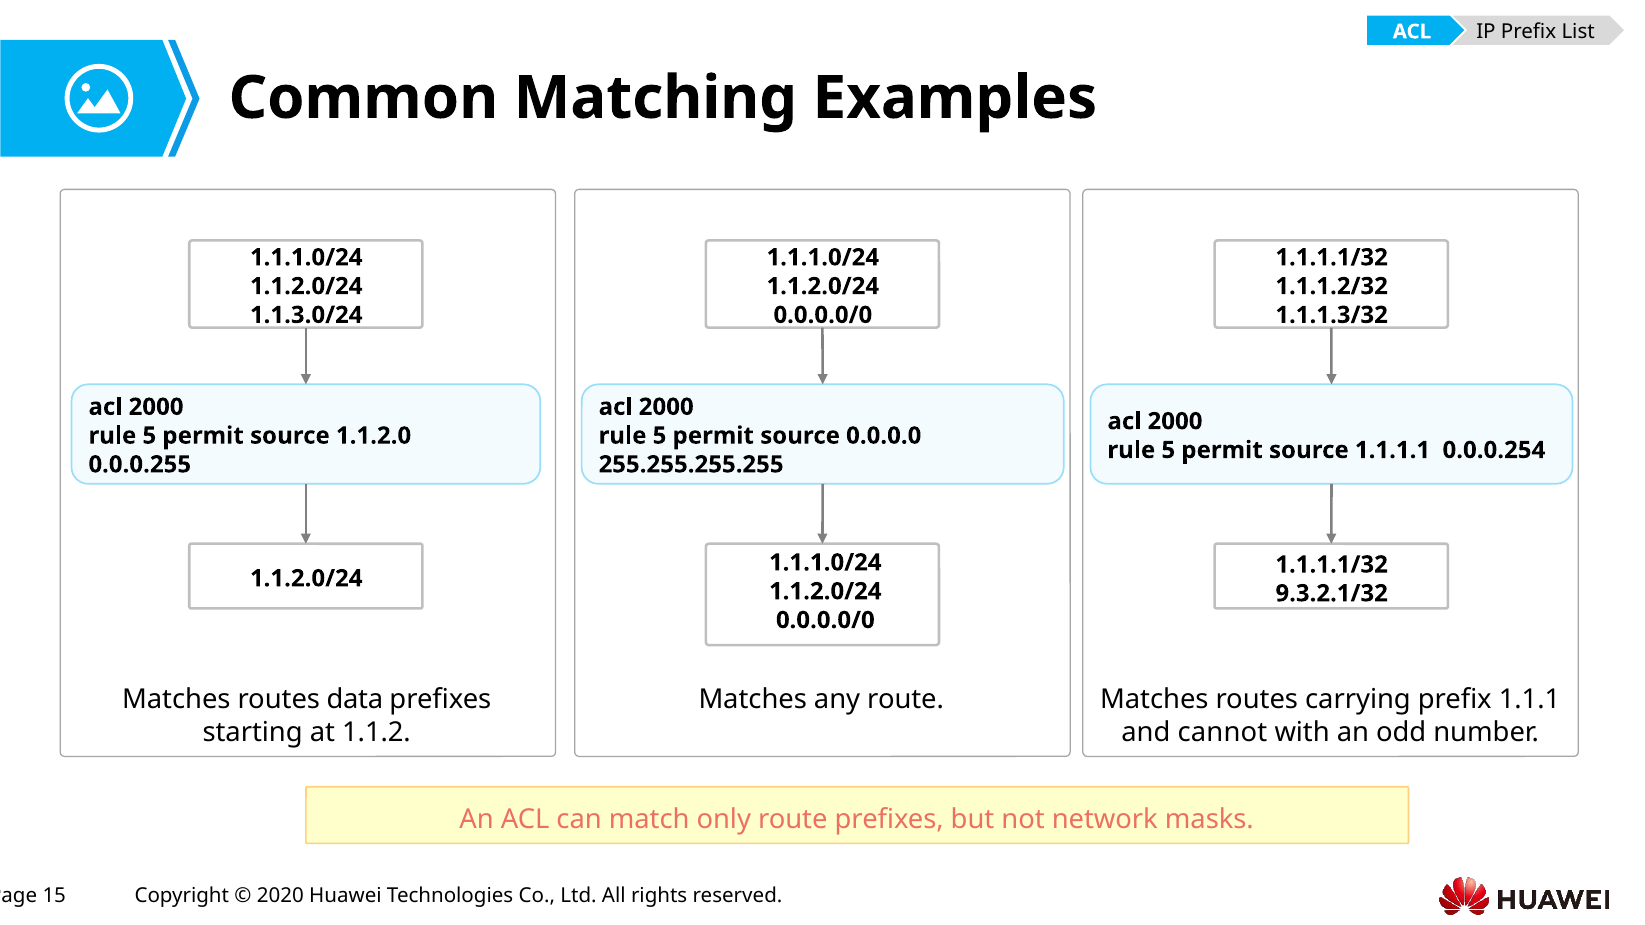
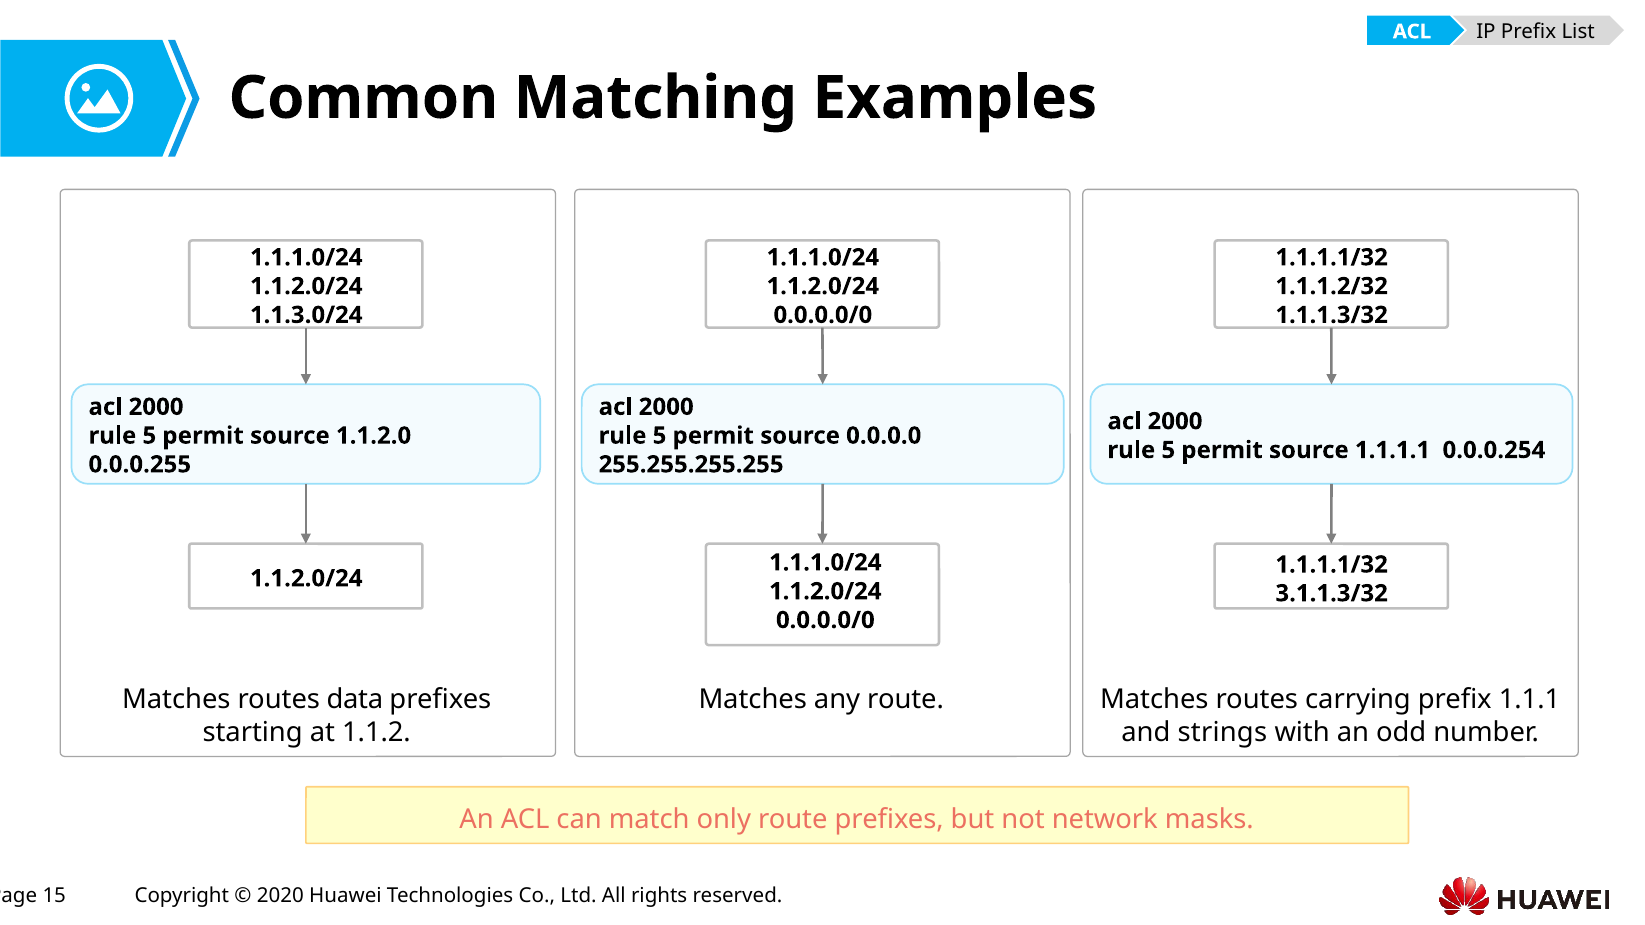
9.3.2.1/32: 9.3.2.1/32 -> 3.1.1.3/32 (1332, 594)
cannot: cannot -> strings (1222, 733)
